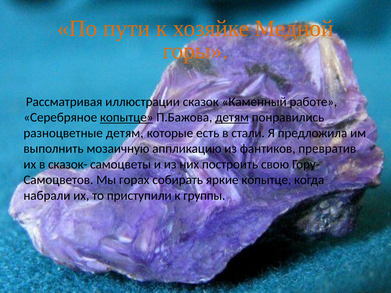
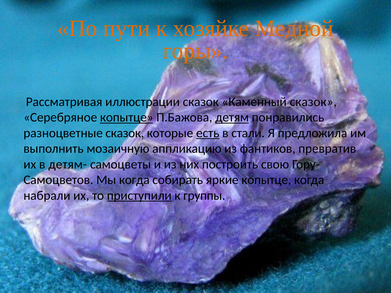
Каменный работе: работе -> сказок (313, 102)
разноцветные детям: детям -> сказок (125, 133)
есть underline: none -> present (208, 133)
сказок-: сказок- -> детям- (68, 164)
Мы горах: горах -> когда (134, 180)
приступили underline: none -> present (139, 196)
